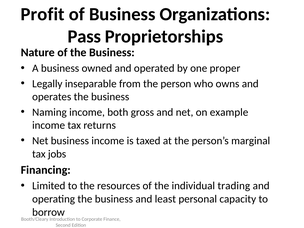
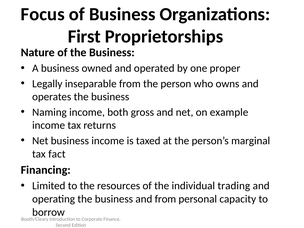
Profit: Profit -> Focus (43, 14)
Pass: Pass -> First (84, 37)
jobs: jobs -> fact (57, 154)
and least: least -> from (165, 199)
